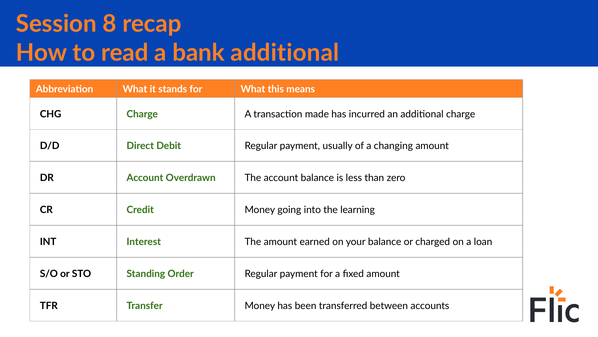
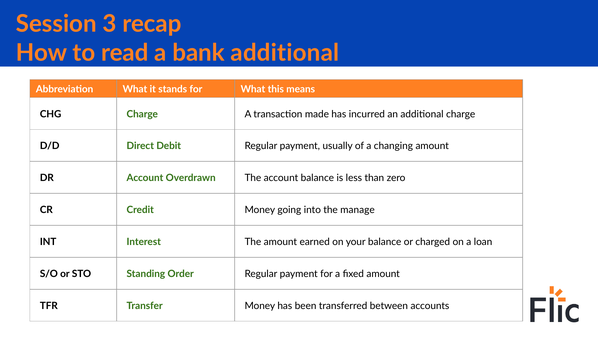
8: 8 -> 3 (110, 24)
learning: learning -> manage (358, 210)
